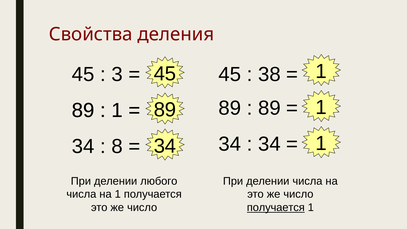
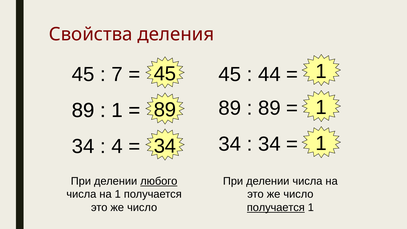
3: 3 -> 7 (117, 74)
38: 38 -> 44 (269, 74)
8: 8 -> 4 (117, 146)
любого underline: none -> present (159, 181)
